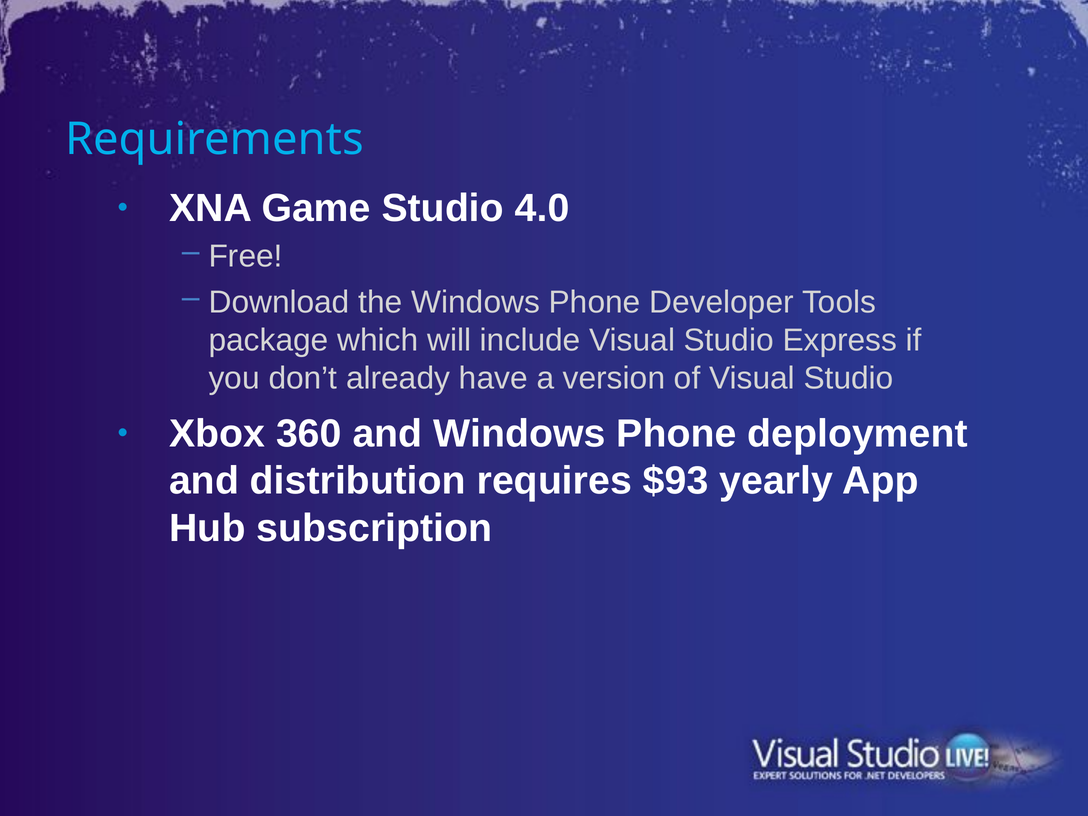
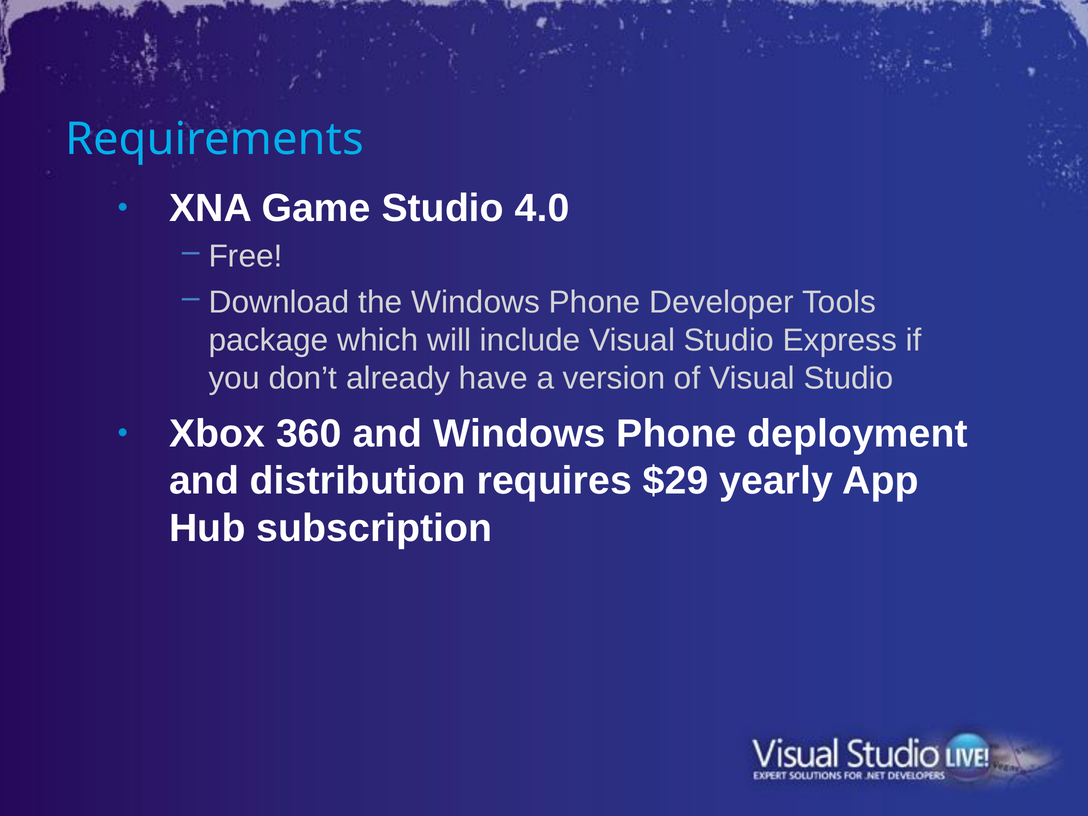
$93: $93 -> $29 (676, 481)
